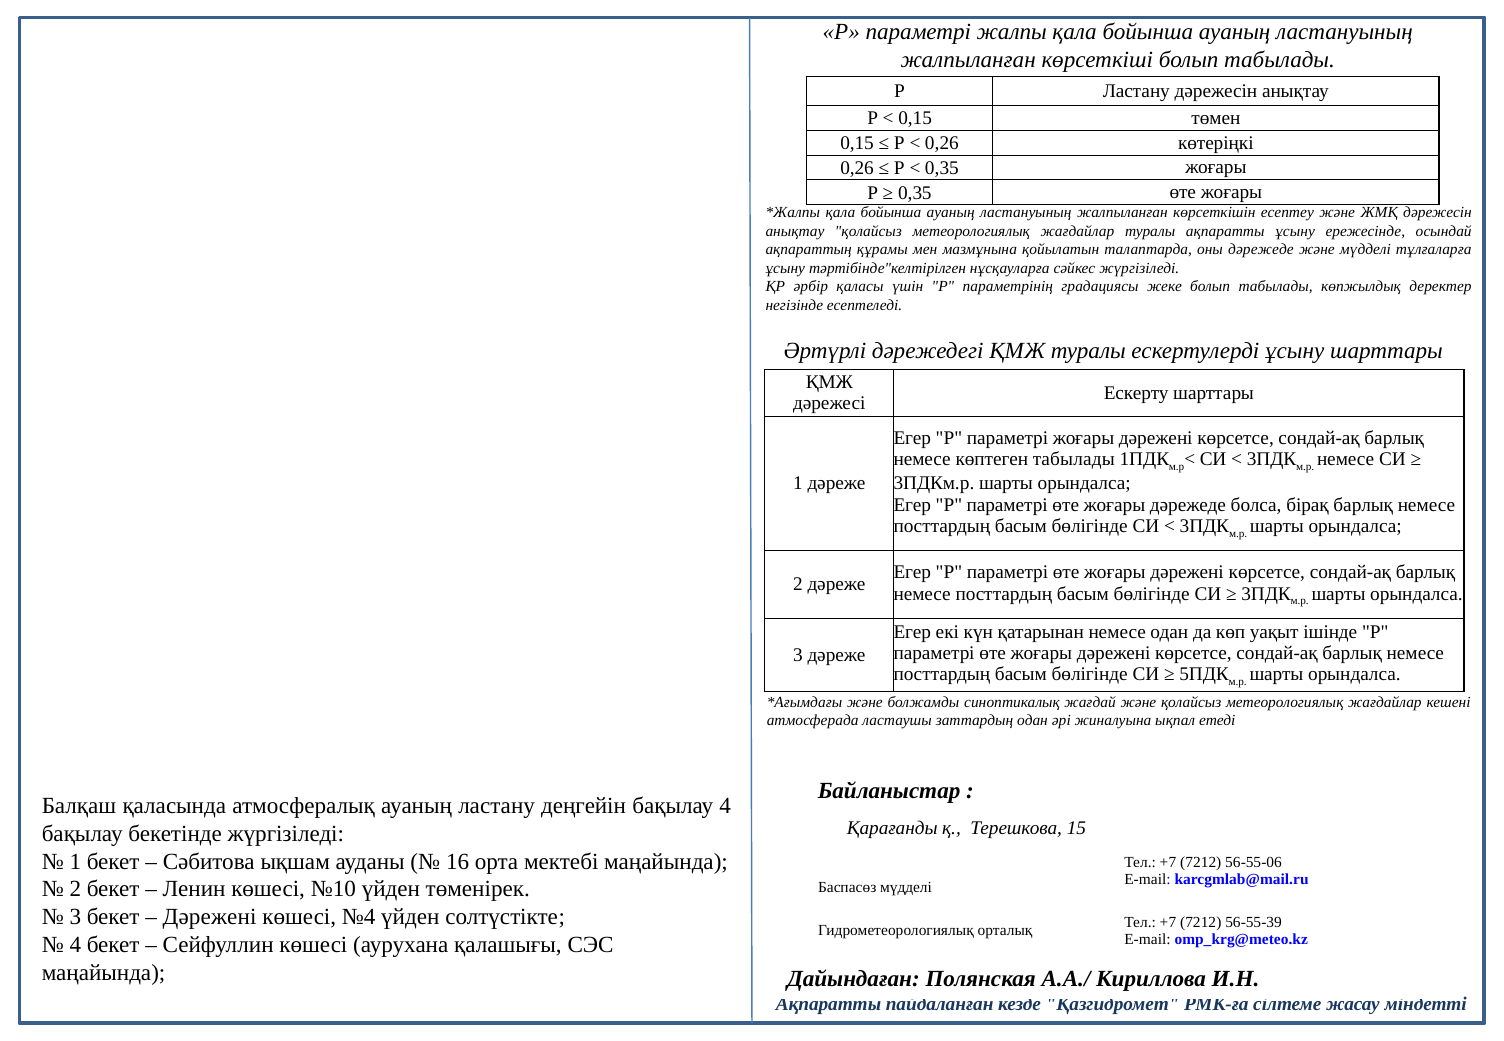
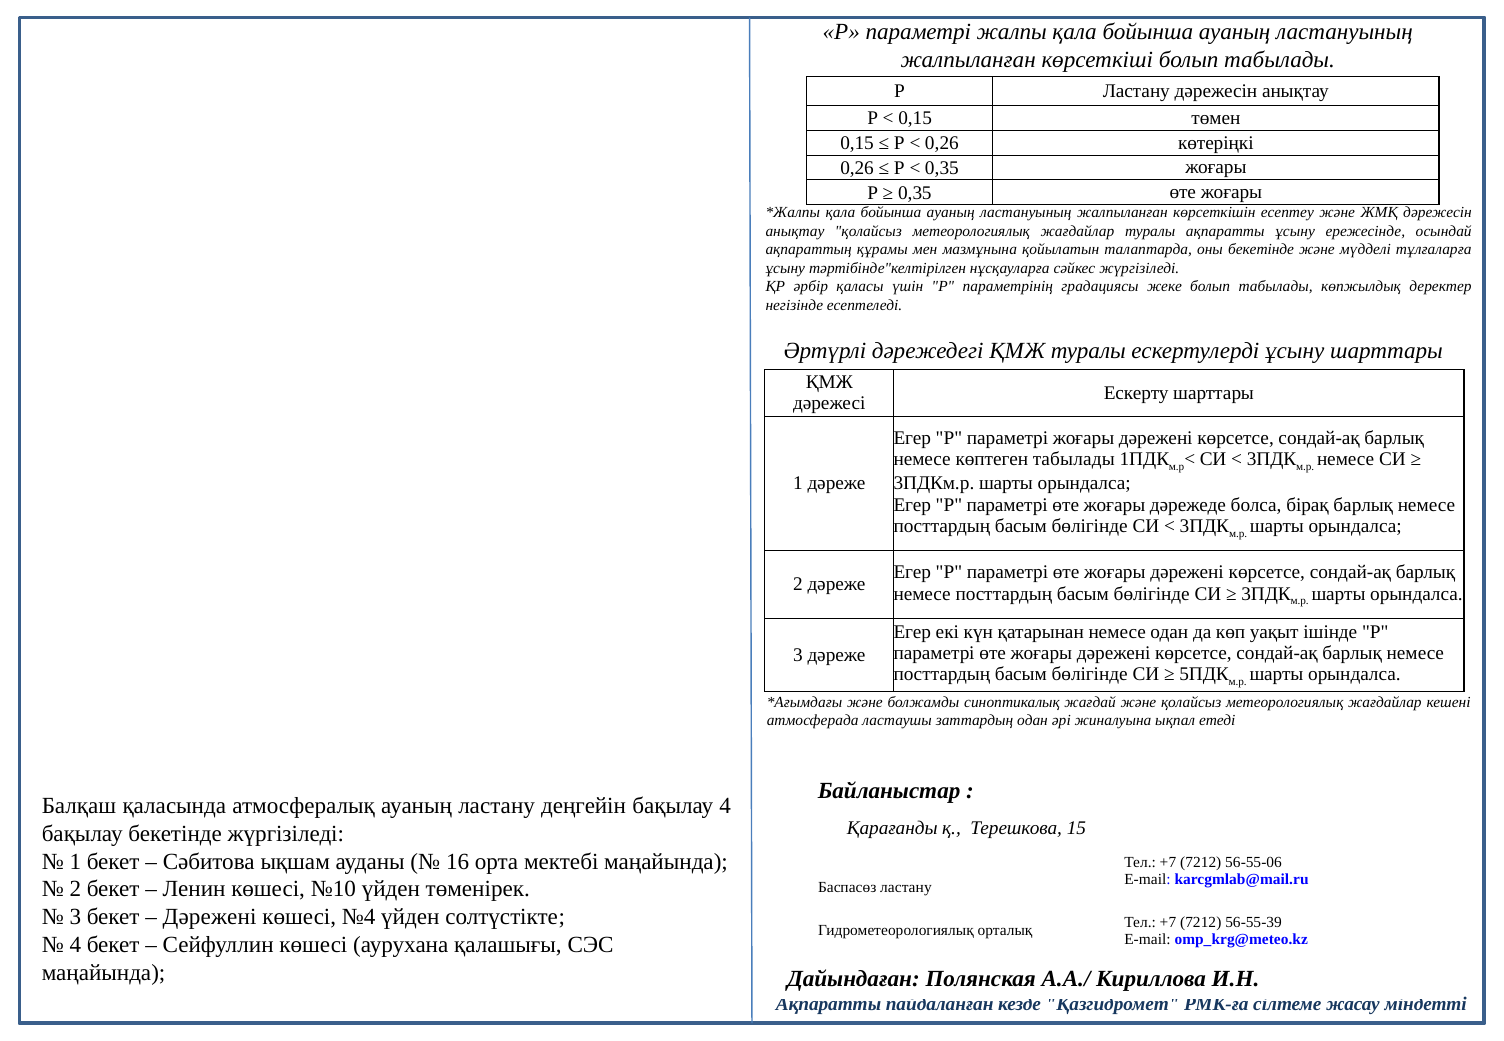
оны дәрежеде: дәрежеде -> бекетінде (1261, 250)
Баспасөз мүдделі: мүдделі -> ластану (906, 888)
